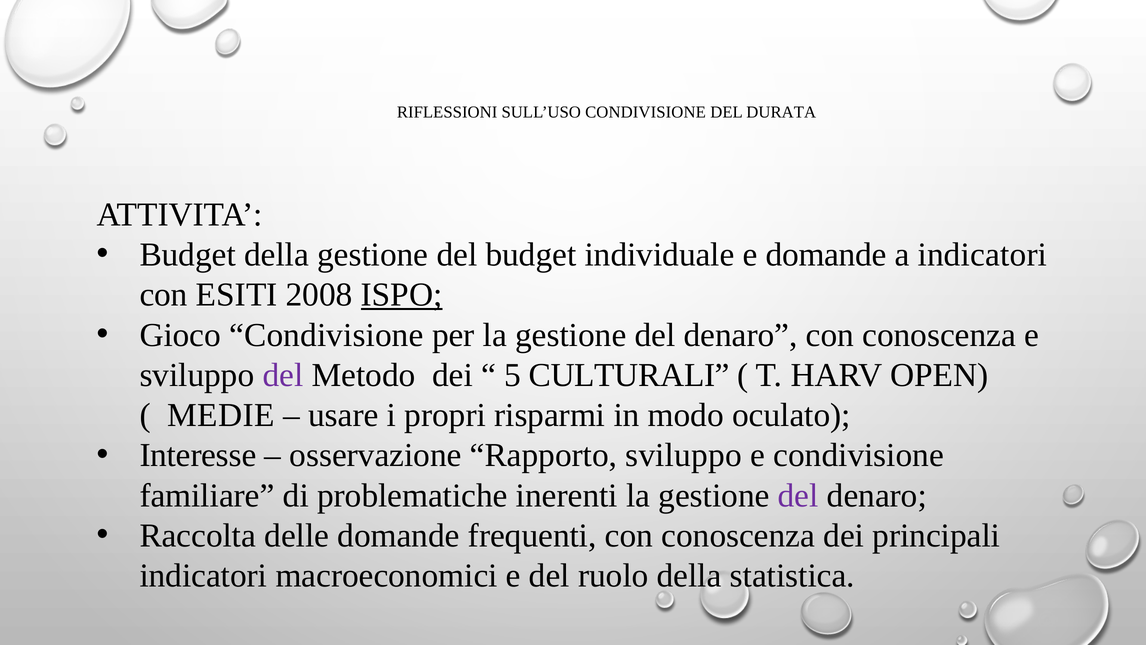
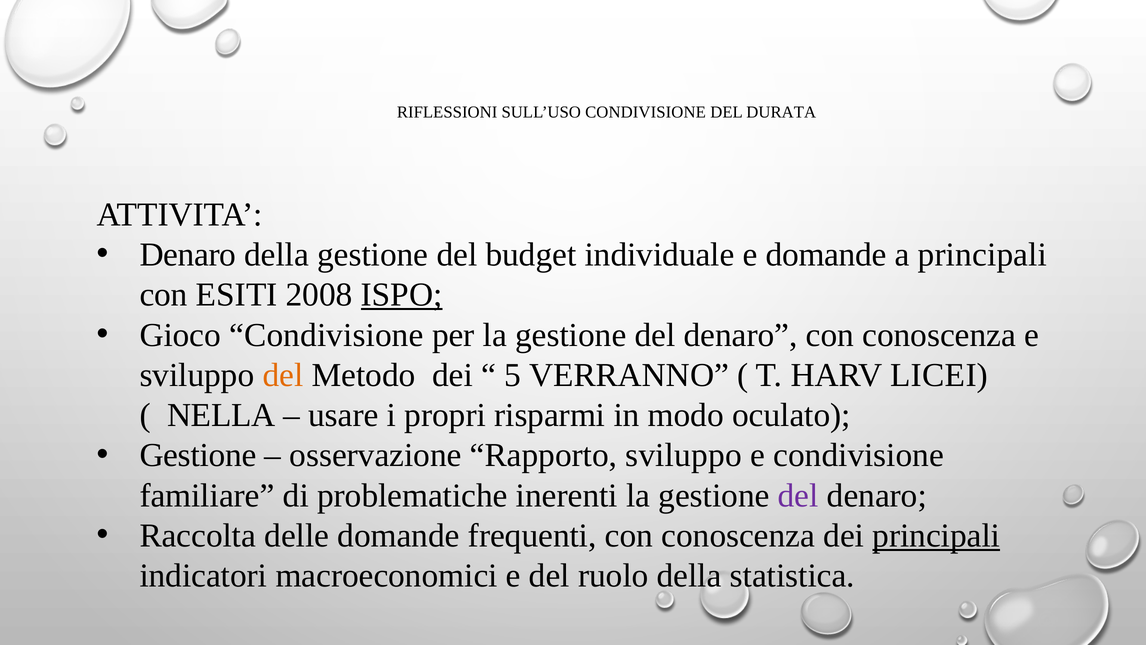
Budget: Budget -> Denaro (188, 255)
a indicatori: indicatori -> principali (982, 255)
del colour: purple -> orange (283, 375)
CULTURALI: CULTURALI -> VERRANNO (629, 375)
OPEN: OPEN -> LICEI (939, 375)
MEDIE: MEDIE -> NELLA (221, 415)
Interesse: Interesse -> Gestione (198, 455)
principali underline: none -> present (936, 535)
